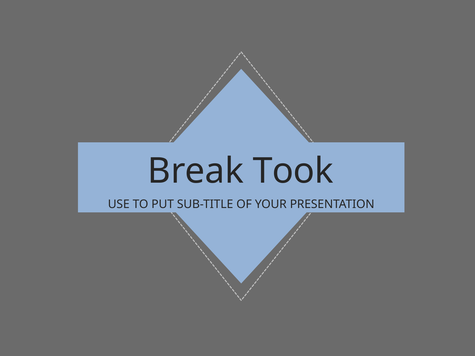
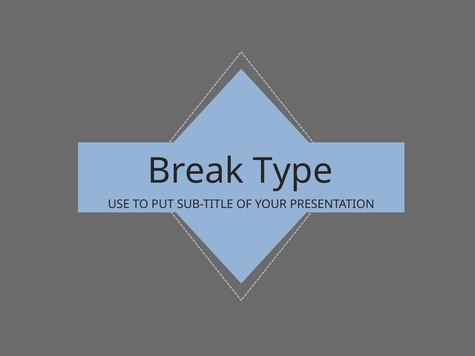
Took: Took -> Type (293, 171)
